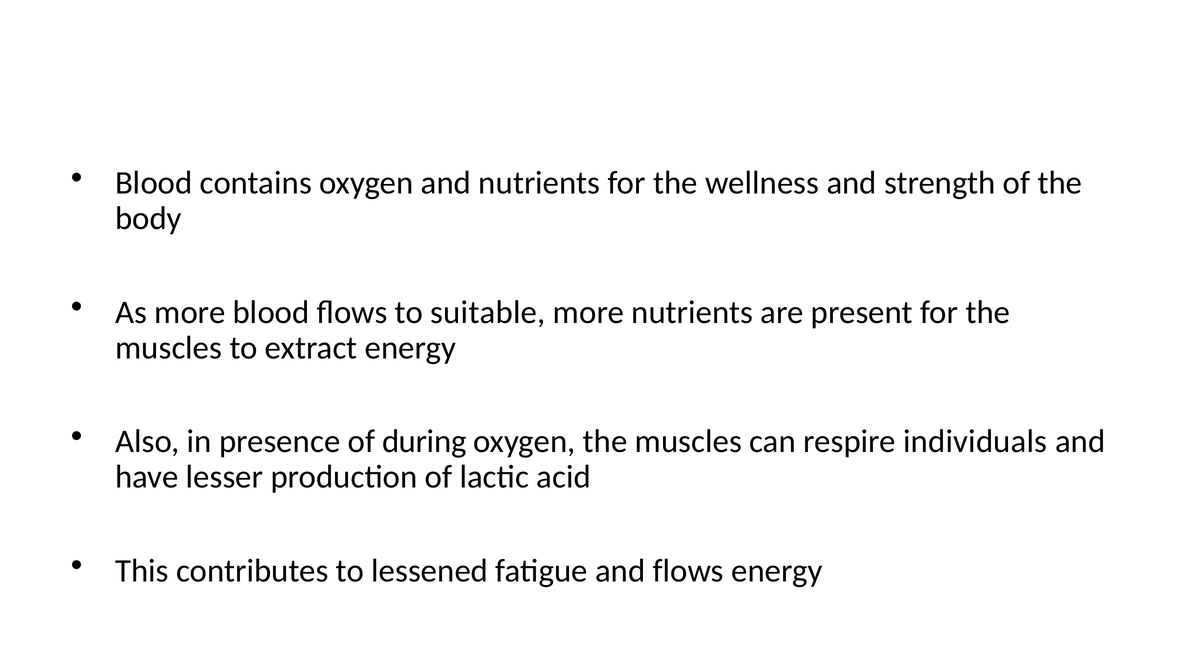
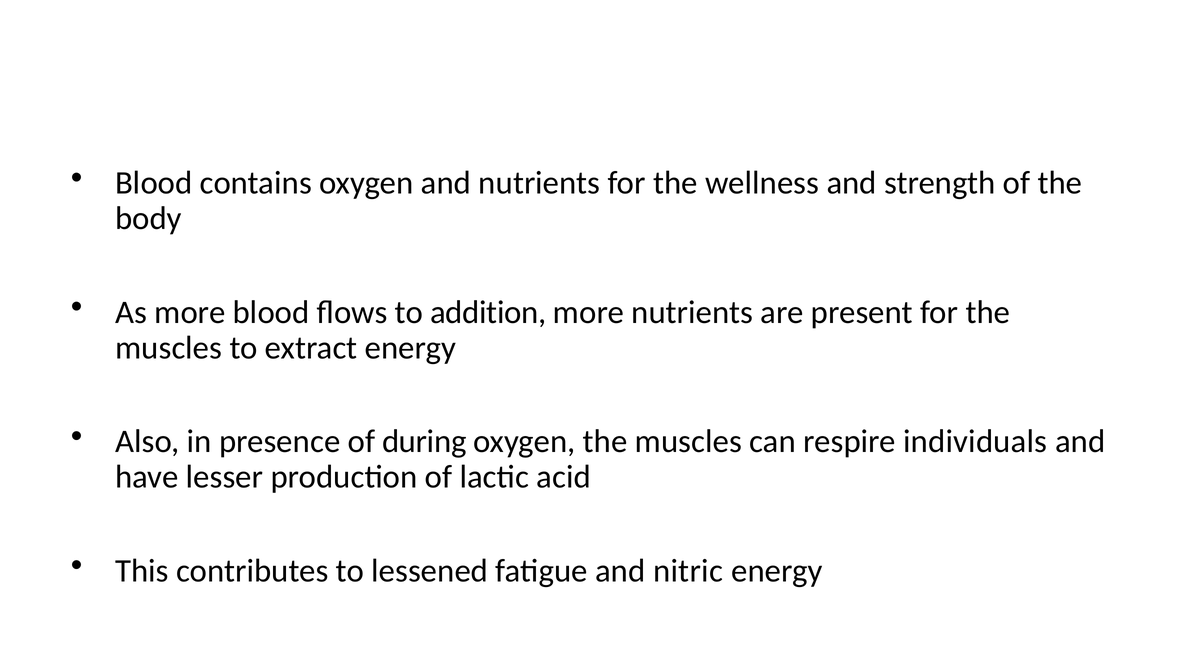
suitable: suitable -> addition (488, 312)
and flows: flows -> nitric (688, 570)
